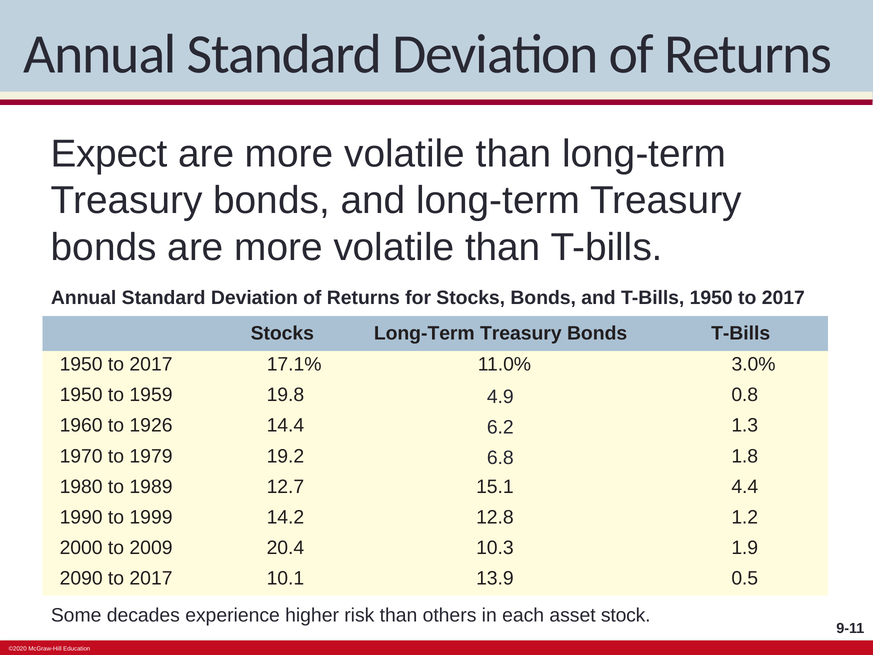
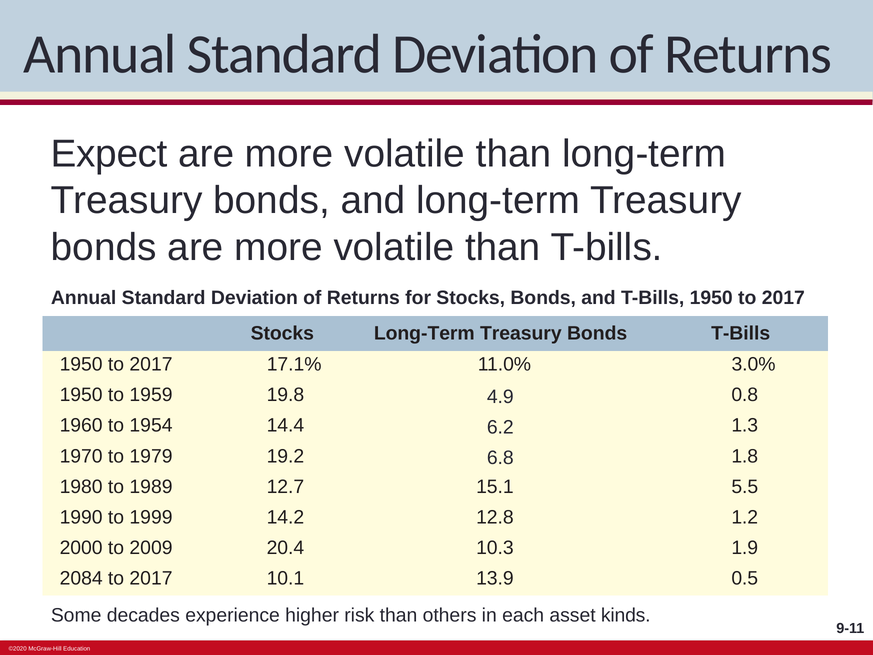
1926: 1926 -> 1954 (151, 425)
4.4: 4.4 -> 5.5 (745, 487)
2090: 2090 -> 2084 (81, 578)
stock: stock -> kinds (626, 615)
